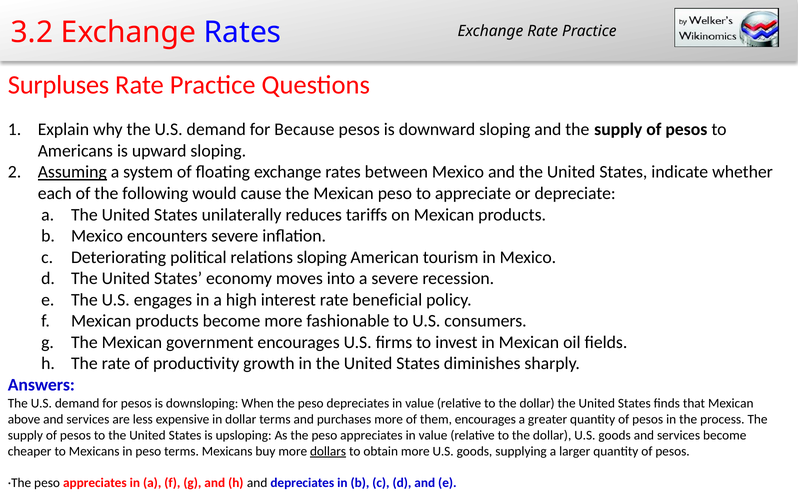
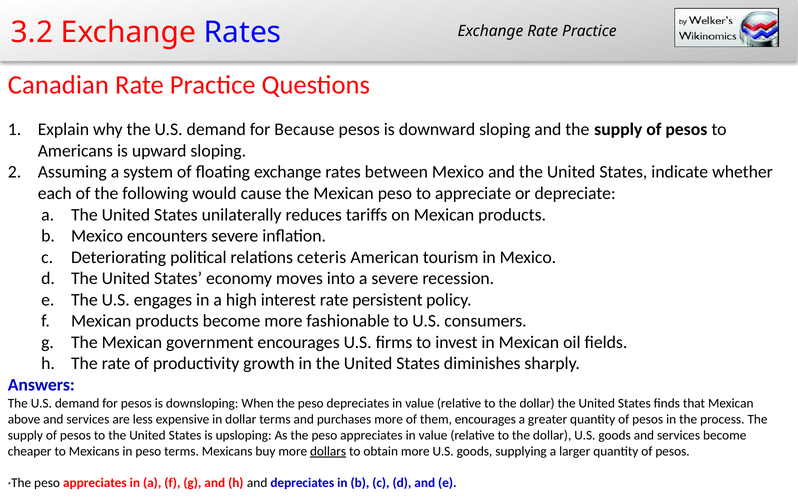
Surpluses: Surpluses -> Canadian (58, 85)
Assuming underline: present -> none (72, 172)
relations sloping: sloping -> ceteris (322, 257)
beneficial: beneficial -> persistent (387, 300)
